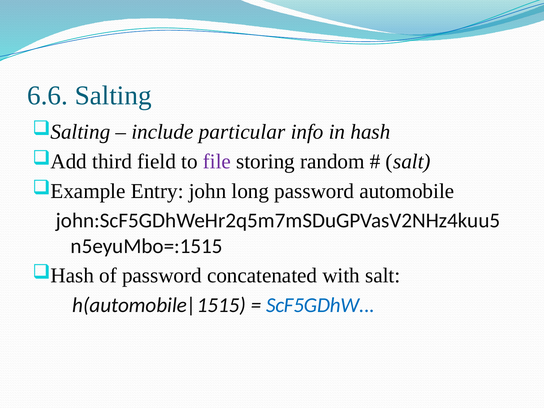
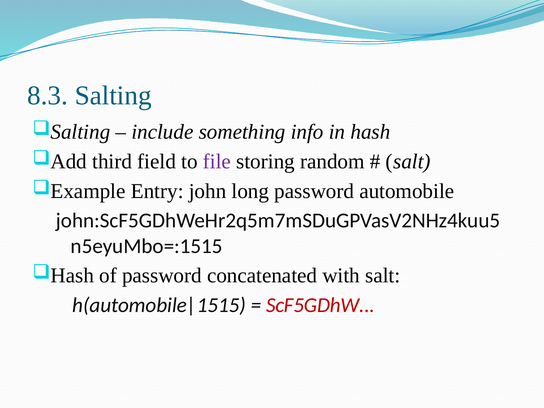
6.6: 6.6 -> 8.3 (48, 95)
particular: particular -> something (242, 132)
ScF5GDhW colour: blue -> red (320, 305)
